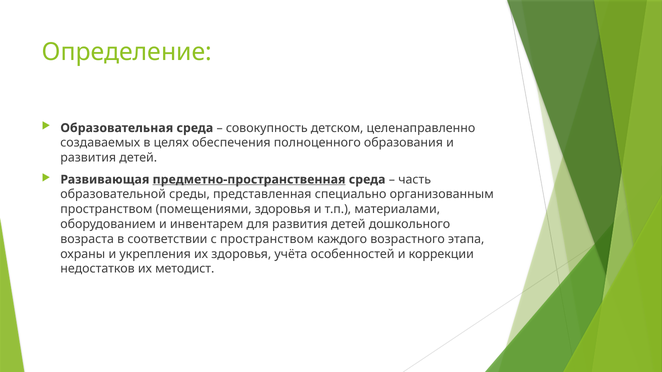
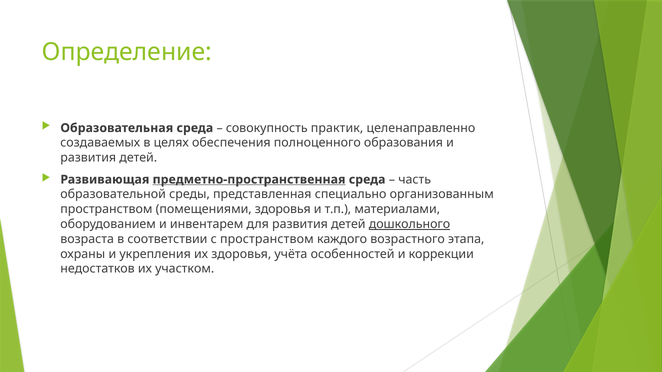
детском: детском -> практик (337, 128)
дошкольного underline: none -> present (410, 224)
методист: методист -> участком (185, 269)
